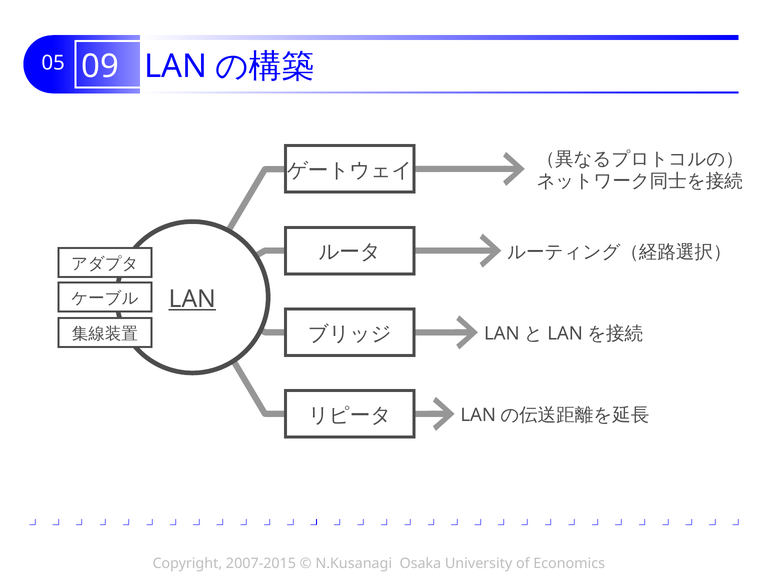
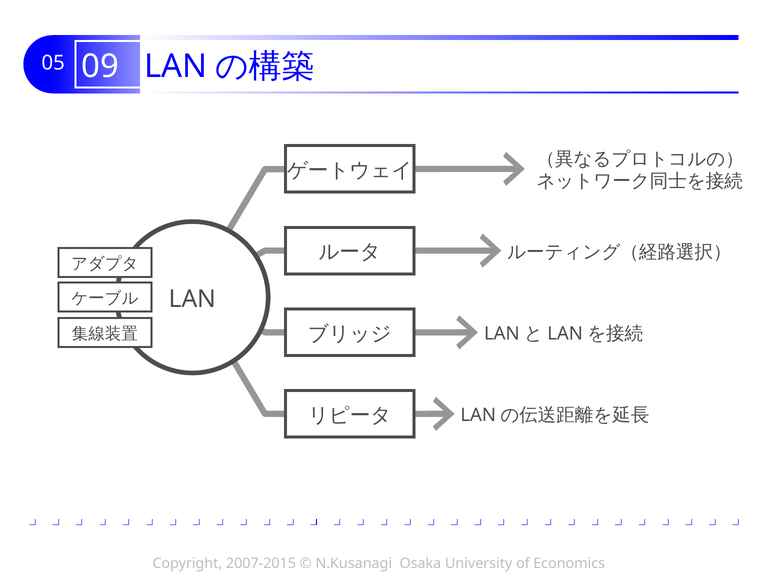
LAN underline: present -> none (192, 299)
